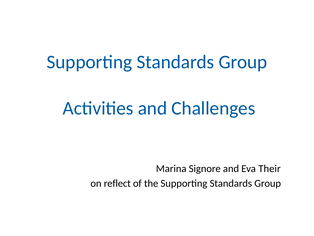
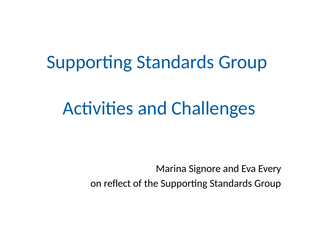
Their: Their -> Every (270, 168)
